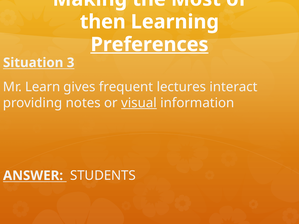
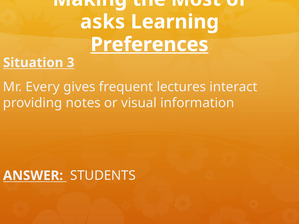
then: then -> asks (103, 22)
Learn: Learn -> Every (43, 87)
visual underline: present -> none (139, 103)
